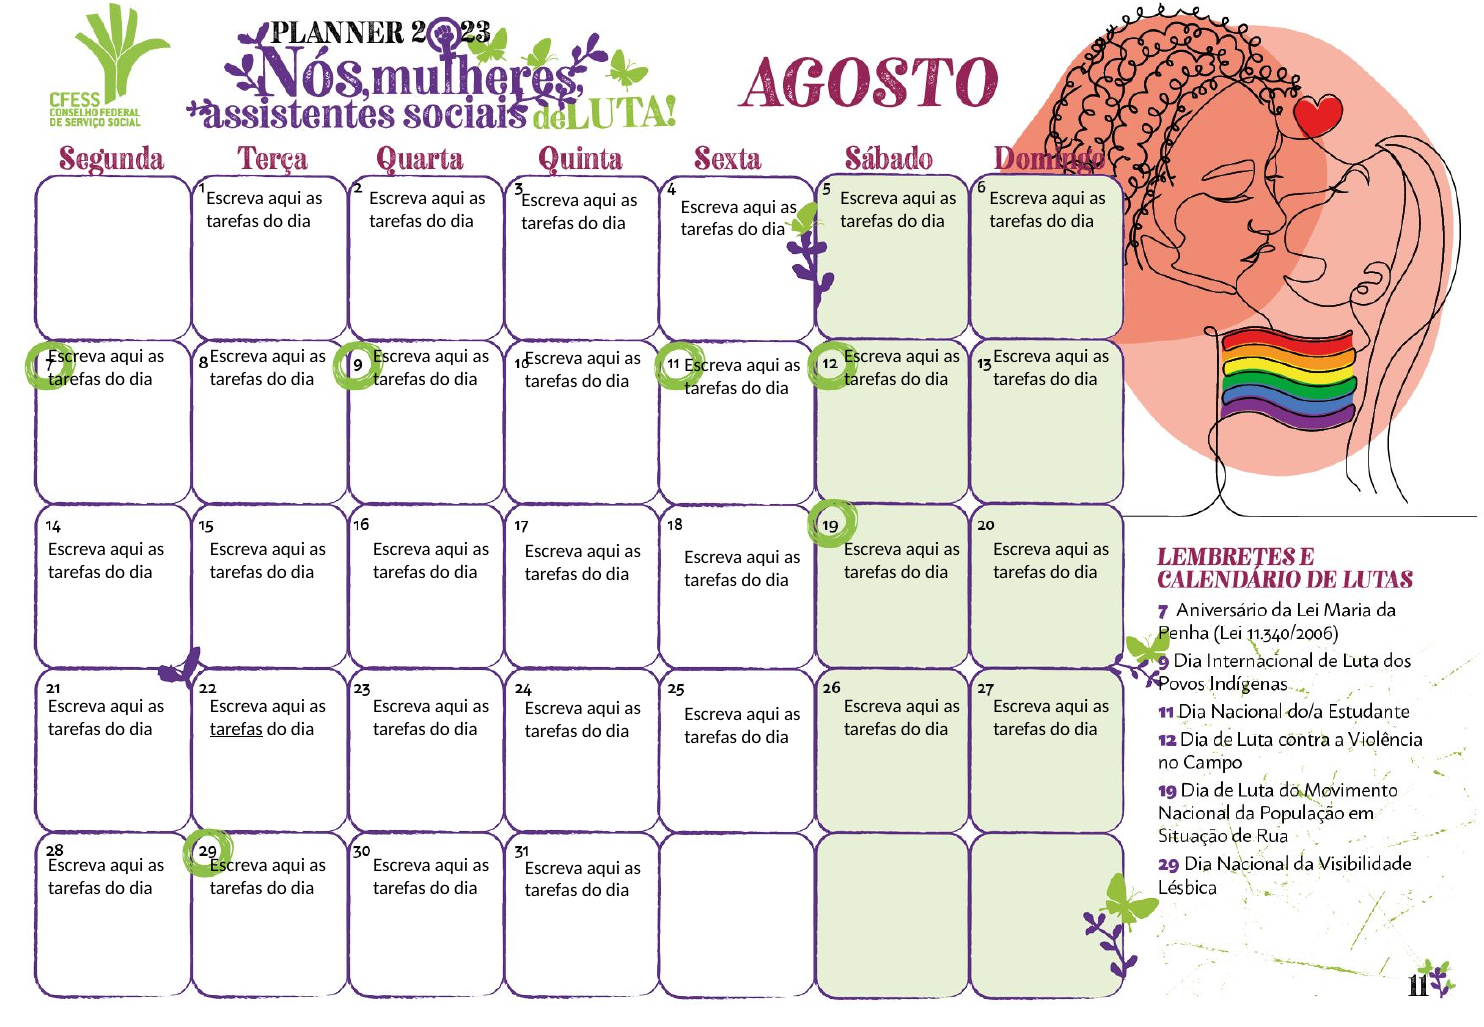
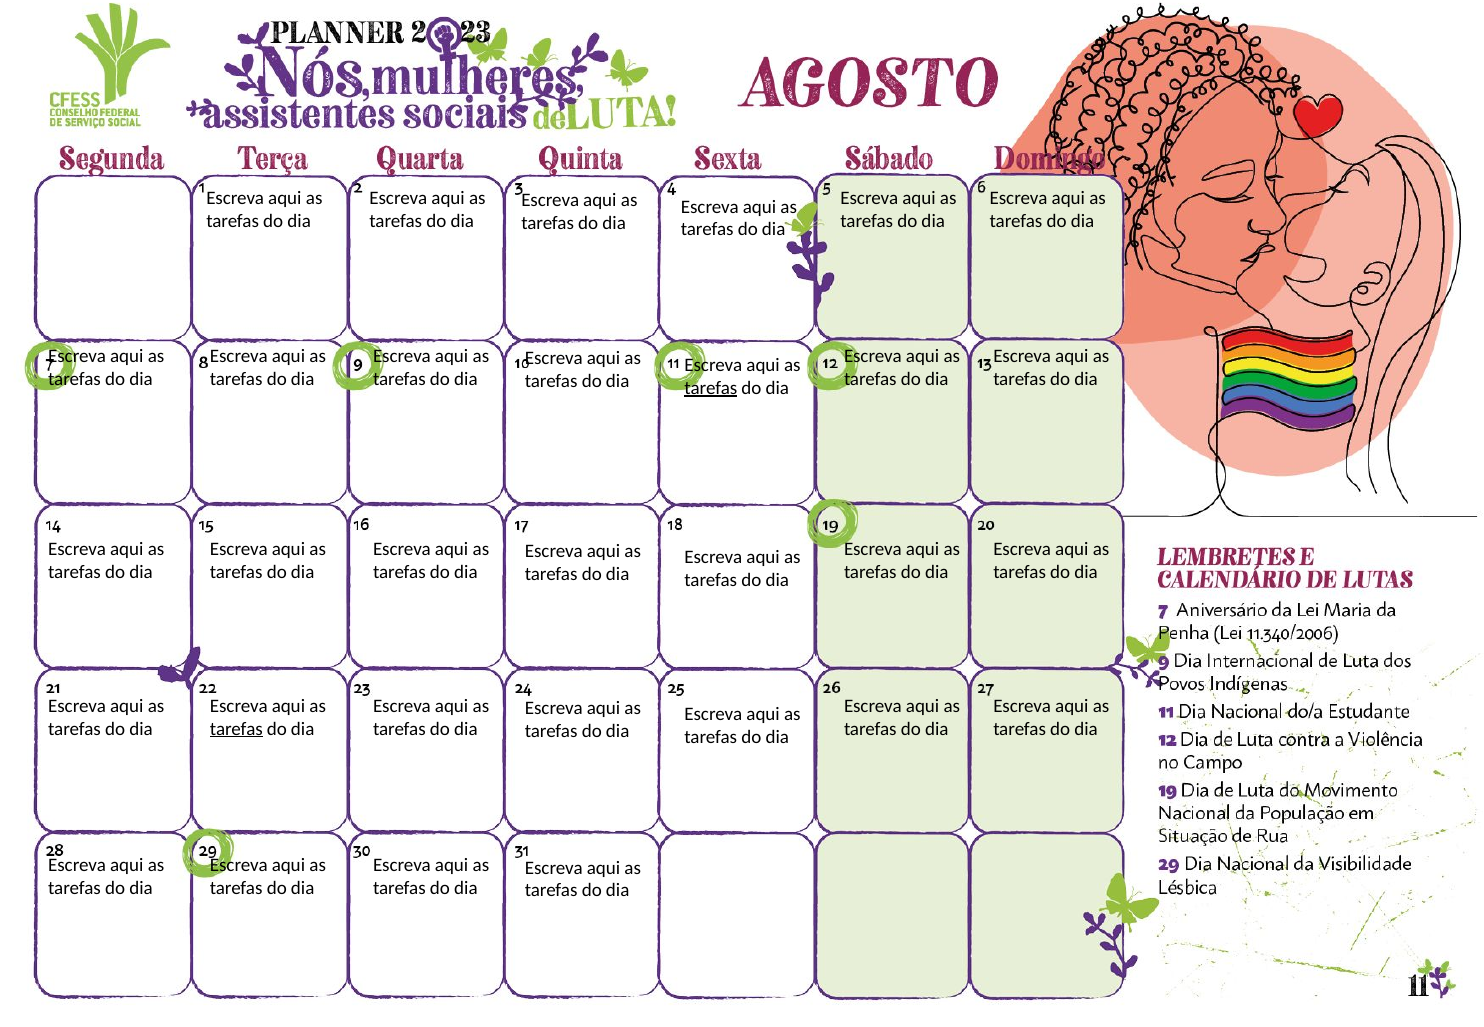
tarefas underline: none -> present (711, 388)
